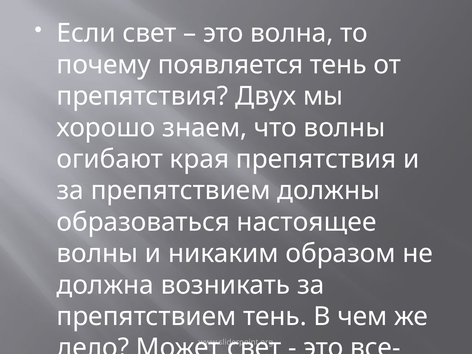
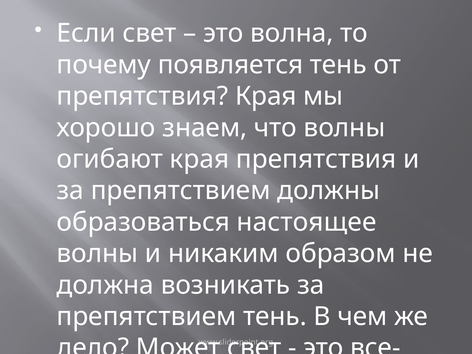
препятствия Двух: Двух -> Края (266, 96)
